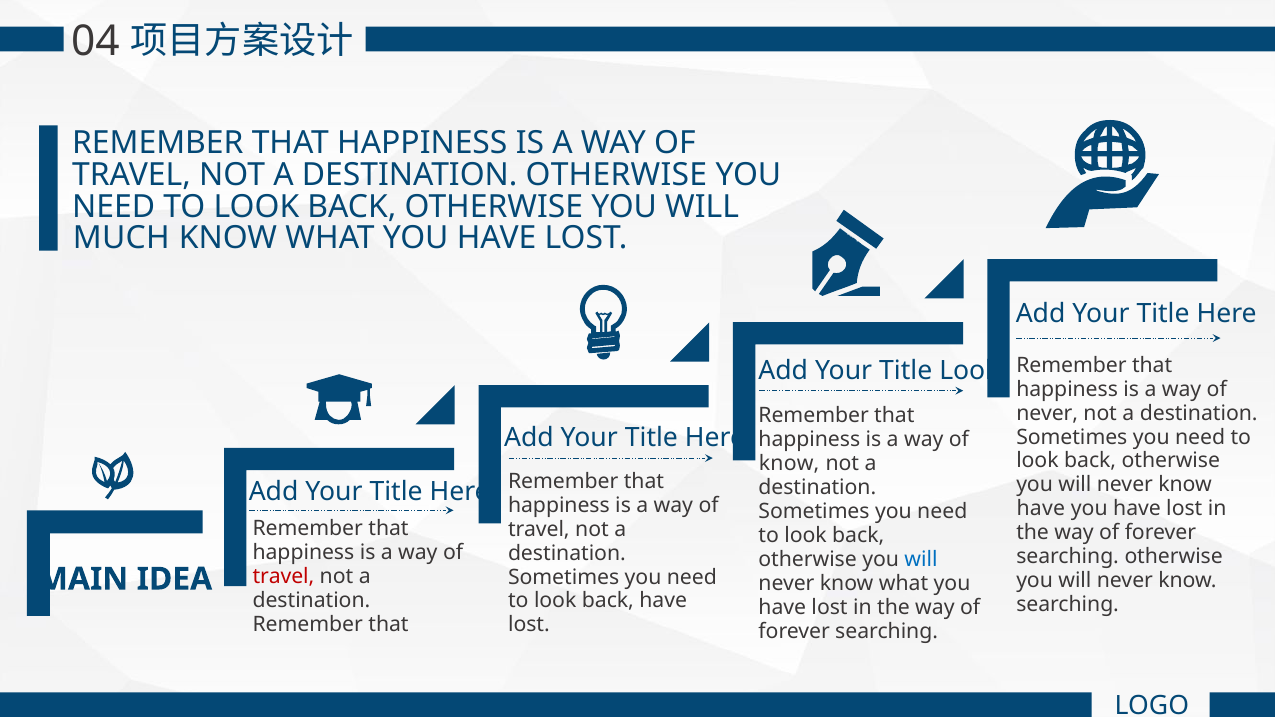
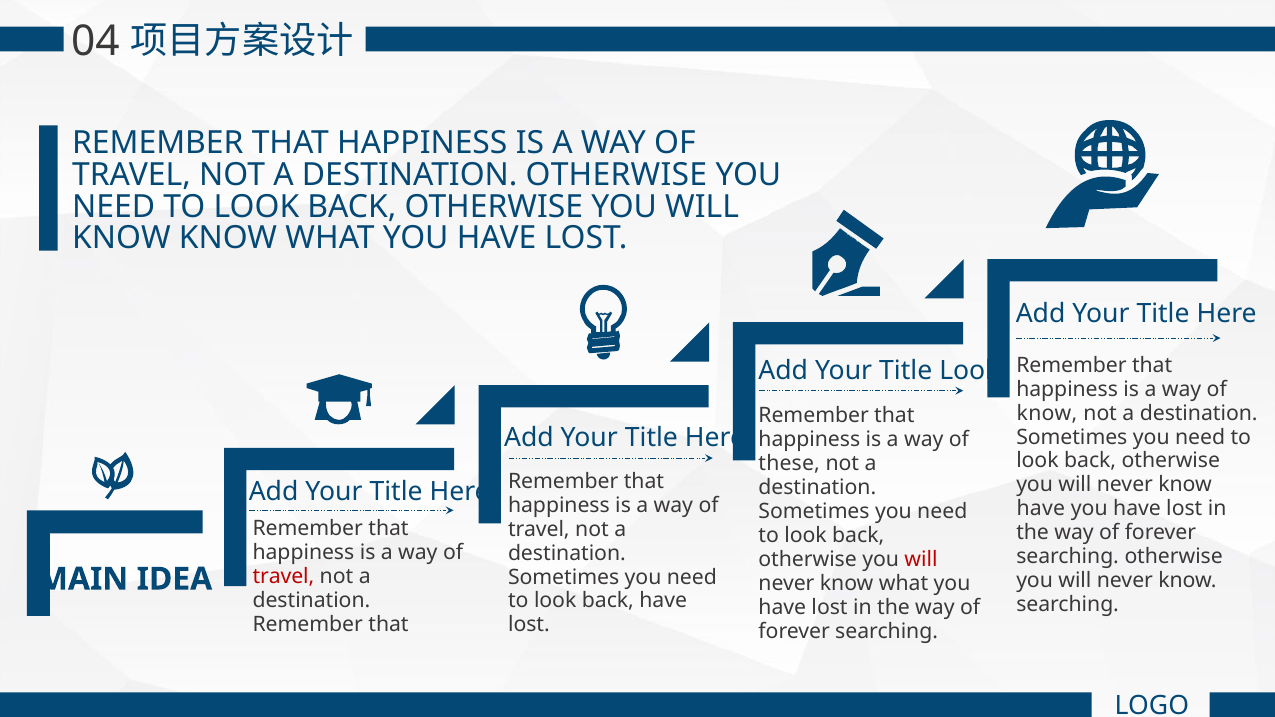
MUCH: MUCH -> KNOW (121, 239)
never: never -> know (1047, 413)
know: know -> these (789, 464)
will colour: blue -> red (921, 560)
